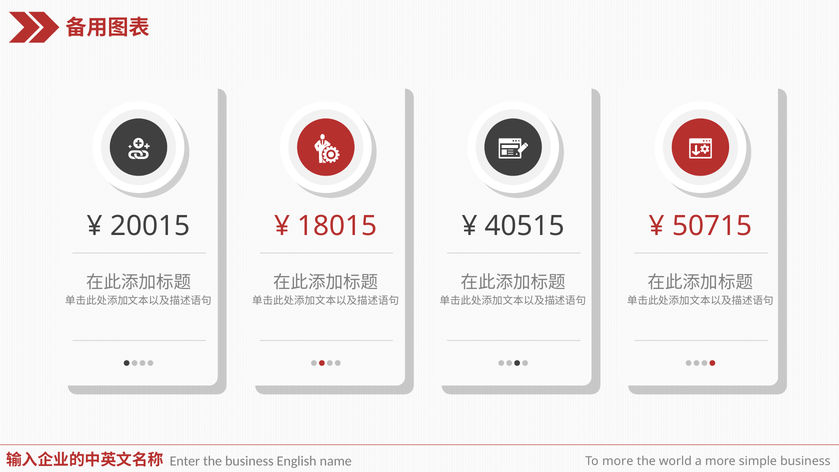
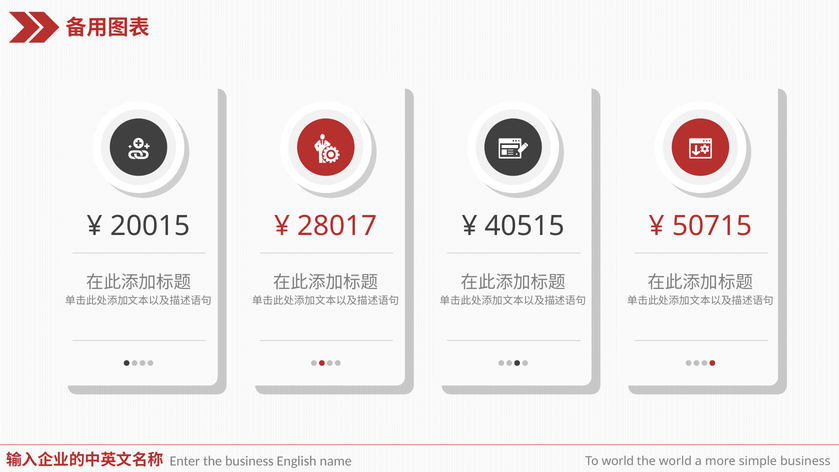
18015: 18015 -> 28017 (337, 226)
To more: more -> world (618, 461)
